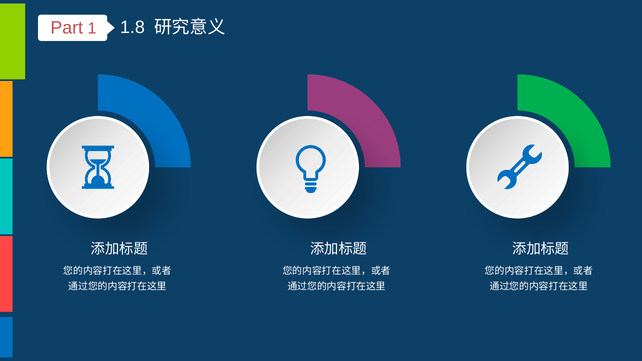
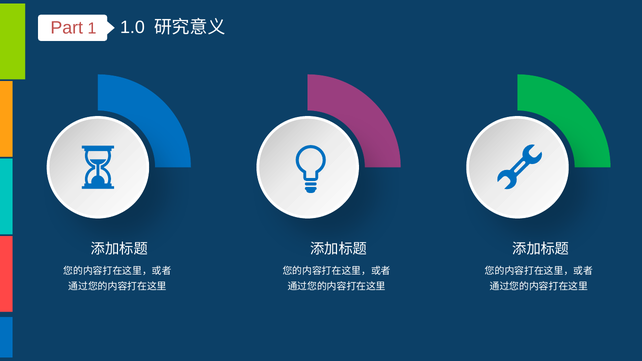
1.8: 1.8 -> 1.0 (132, 27)
